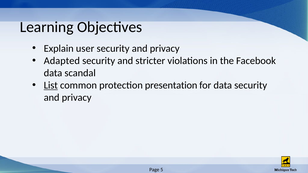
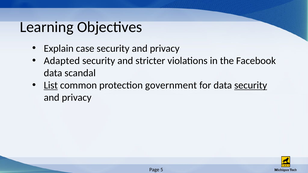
user: user -> case (85, 48)
presentation: presentation -> government (171, 85)
security underline: none -> present (251, 85)
